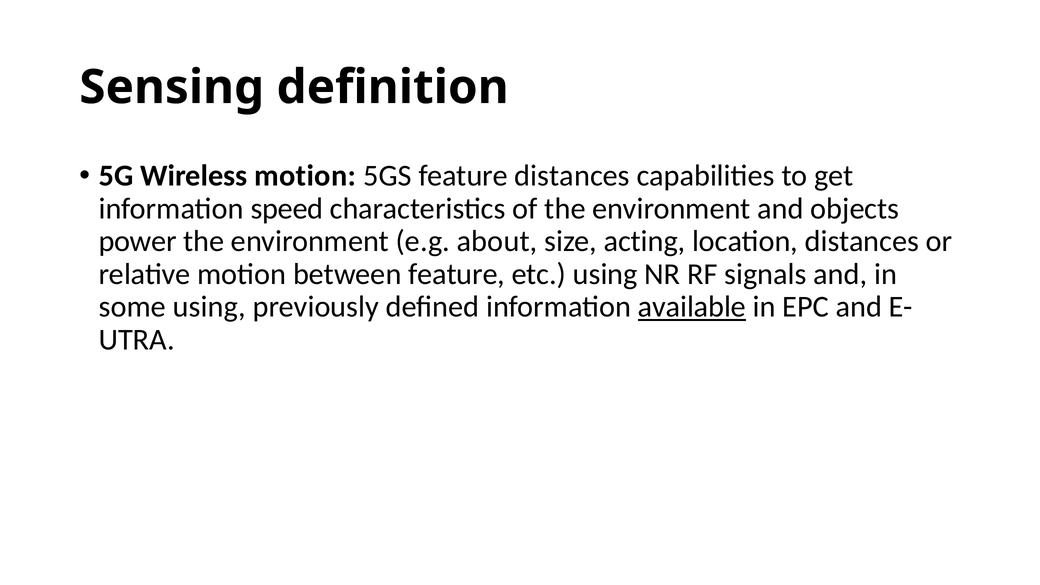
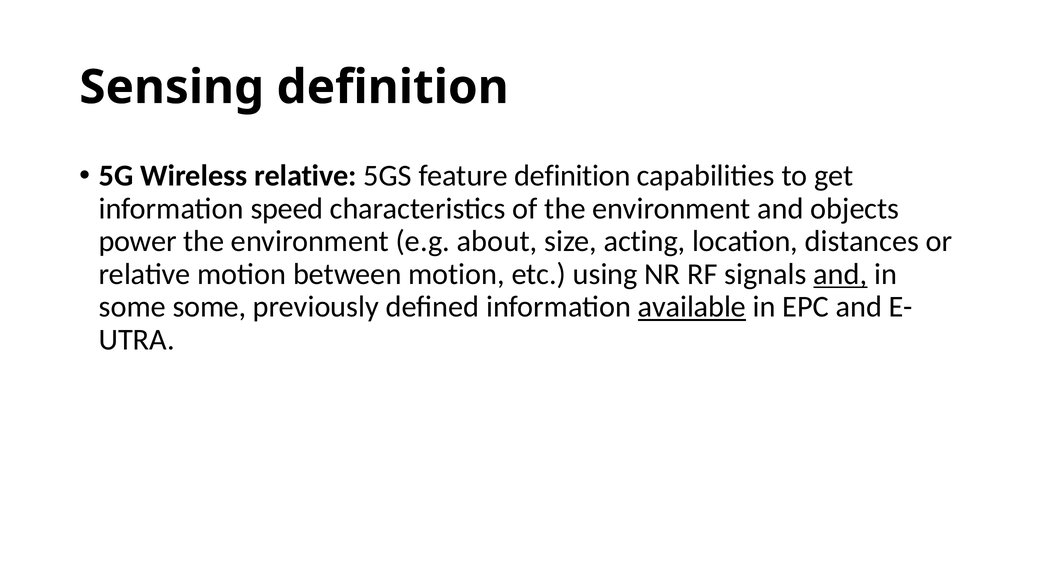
Wireless motion: motion -> relative (305, 176)
feature distances: distances -> definition (572, 176)
between feature: feature -> motion (457, 274)
and underline: none -> present (840, 274)
some using: using -> some (210, 307)
